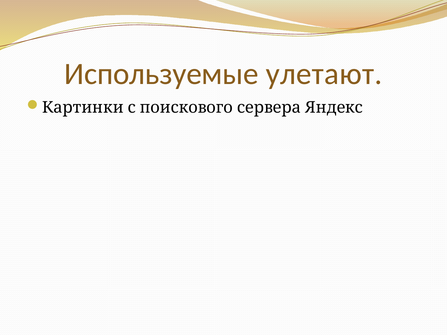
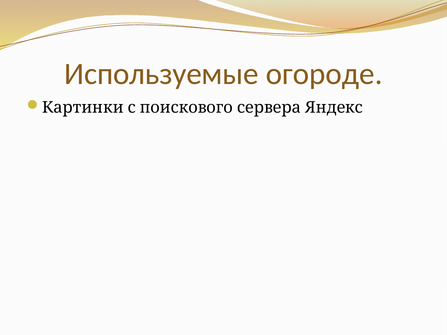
улетают: улетают -> огороде (324, 74)
